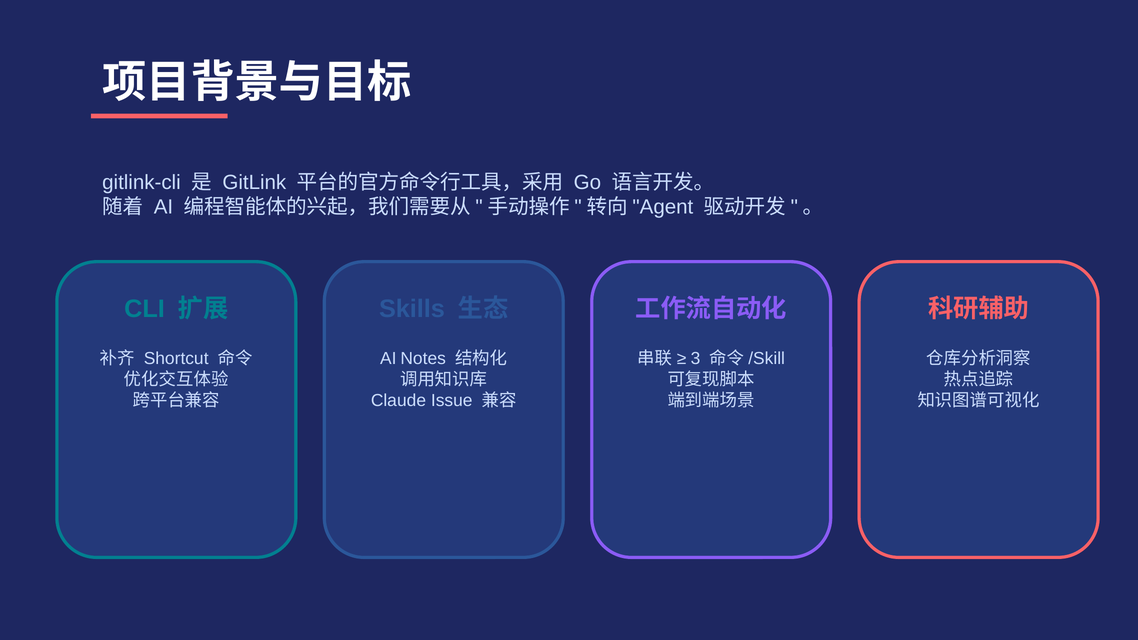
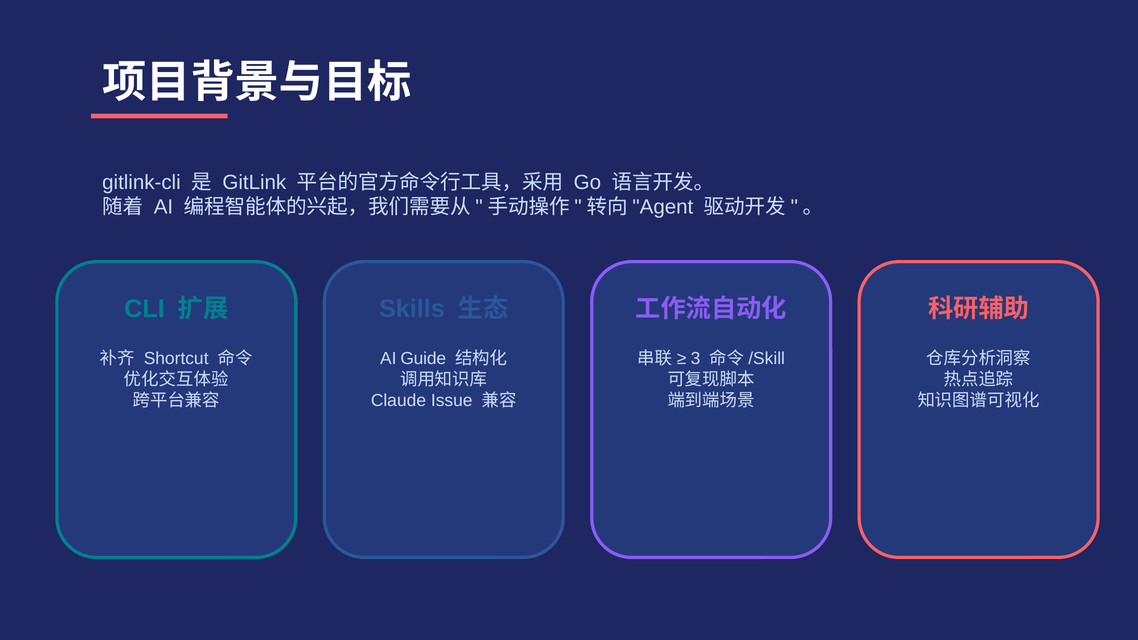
Notes: Notes -> Guide (423, 359)
